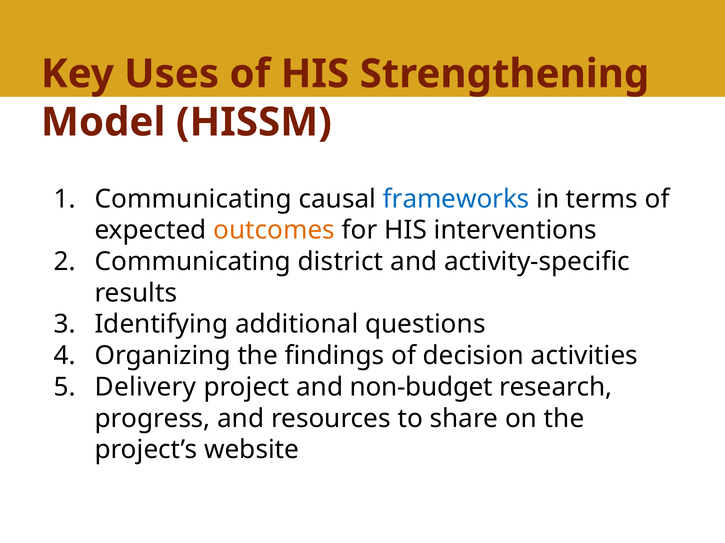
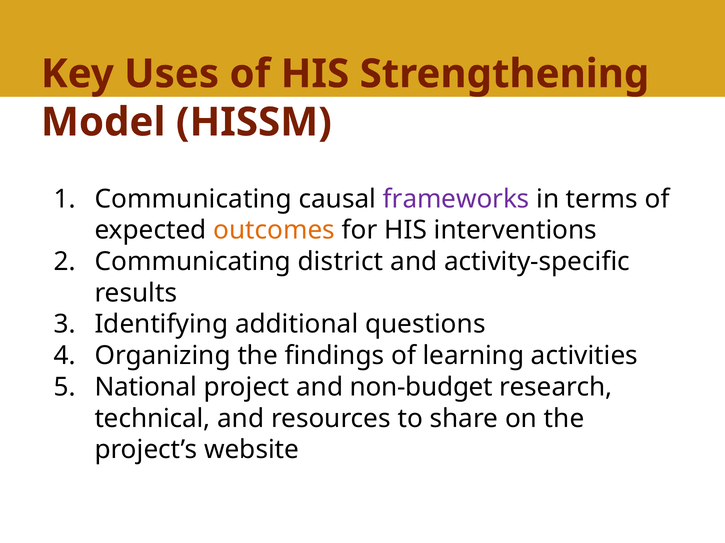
frameworks colour: blue -> purple (456, 199)
decision: decision -> learning (473, 356)
Delivery: Delivery -> National (146, 388)
progress: progress -> technical (153, 419)
